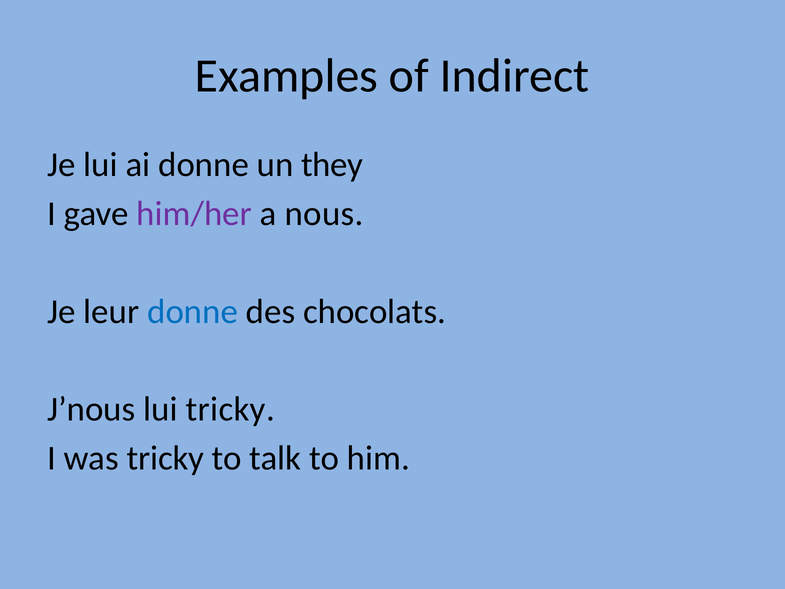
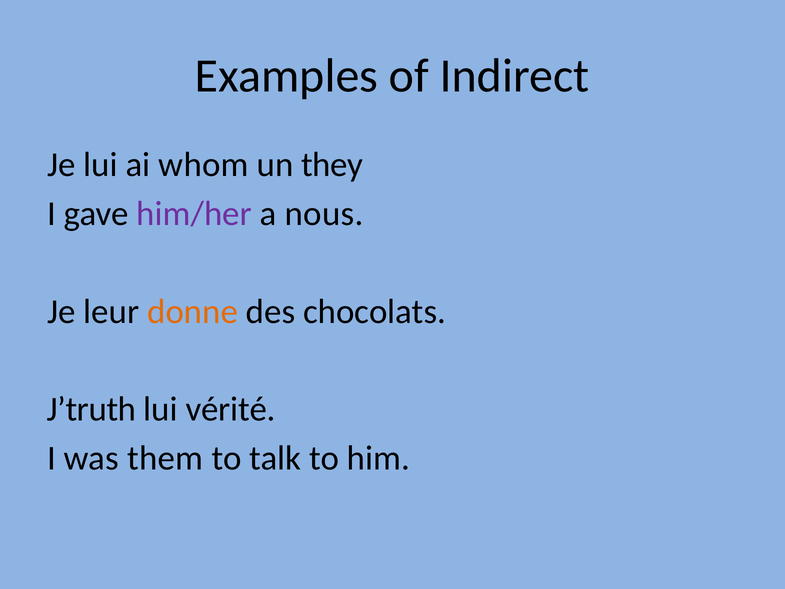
ai donne: donne -> whom (203, 165)
donne colour: blue -> orange (193, 311)
J’nous: J’nous -> J’truth (91, 409)
lui tricky: tricky -> vérité (231, 409)
was tricky: tricky -> them (165, 458)
